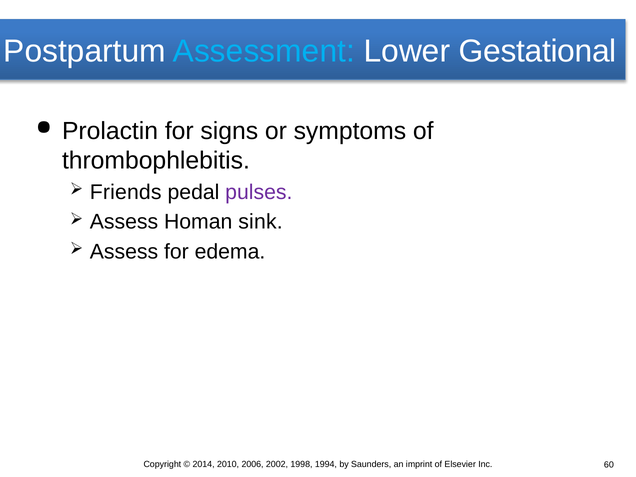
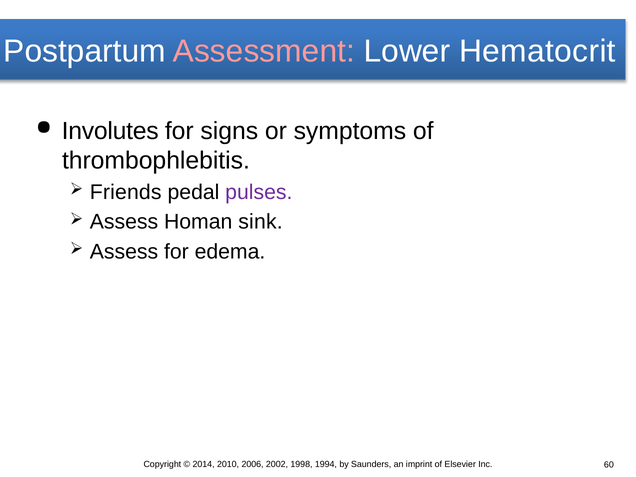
Assessment colour: light blue -> pink (264, 52)
Gestational: Gestational -> Hematocrit (537, 52)
Prolactin: Prolactin -> Involutes (110, 131)
